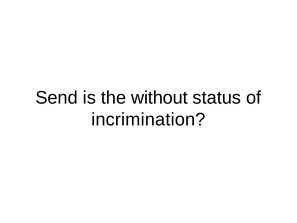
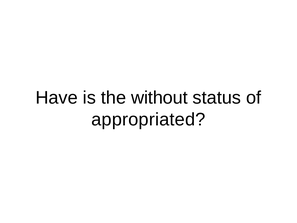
Send: Send -> Have (57, 98)
incrimination: incrimination -> appropriated (148, 119)
